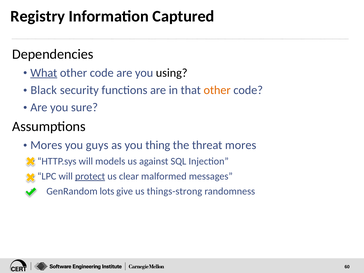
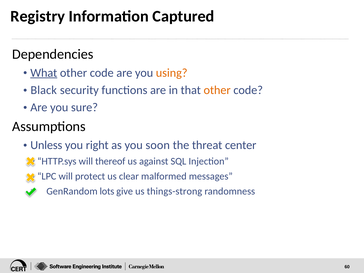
using colour: black -> orange (172, 73)
Mores: Mores -> Unless (46, 145)
guys: guys -> right (97, 145)
thing: thing -> soon (158, 145)
threat mores: mores -> center (241, 145)
models: models -> thereof (110, 161)
protect underline: present -> none (90, 176)
